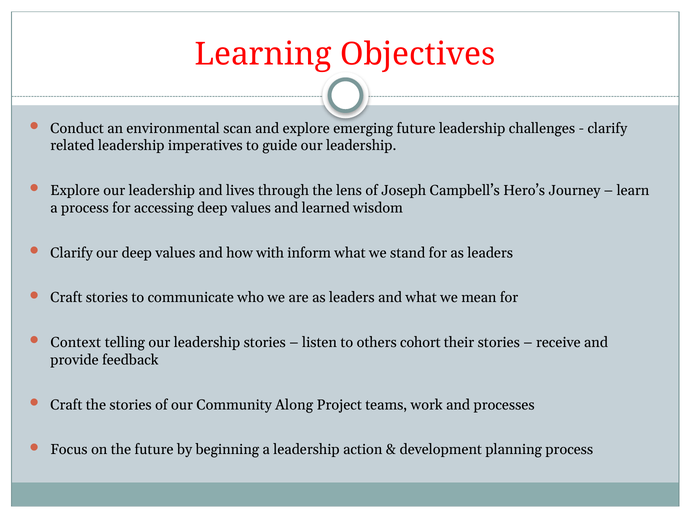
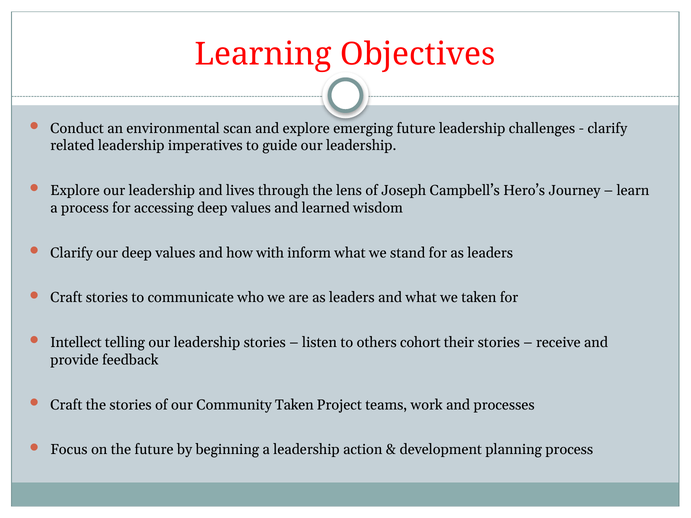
we mean: mean -> taken (479, 298)
Context: Context -> Intellect (76, 343)
Community Along: Along -> Taken (294, 405)
